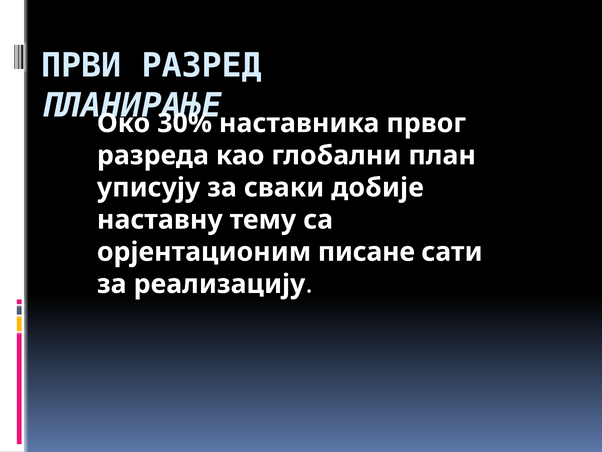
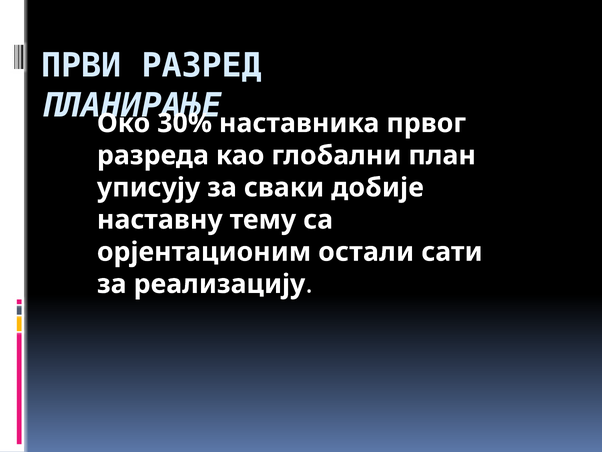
писане: писане -> остали (366, 252)
